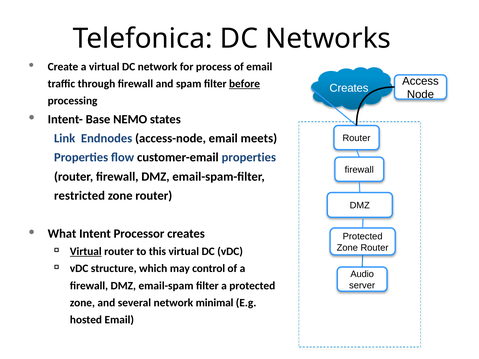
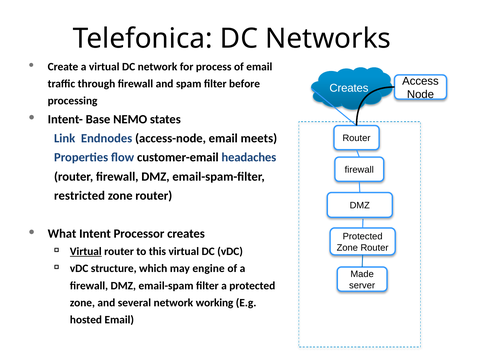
before underline: present -> none (245, 84)
customer-email properties: properties -> headaches (249, 158)
control: control -> engine (209, 269)
Audio: Audio -> Made (362, 274)
minimal: minimal -> working (215, 303)
